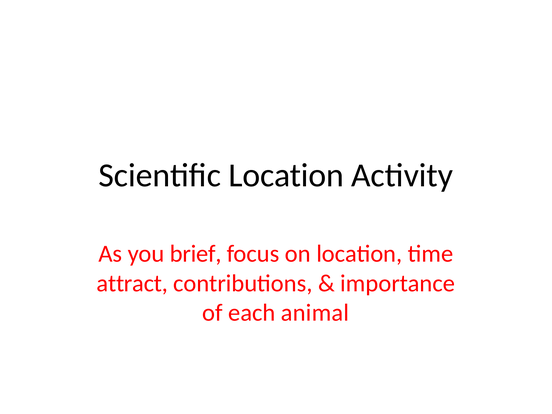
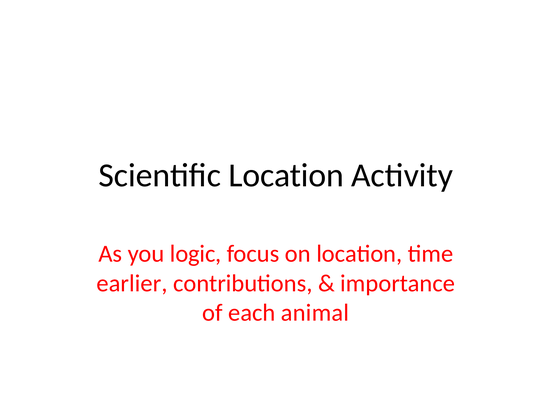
brief: brief -> logic (196, 254)
attract: attract -> earlier (132, 283)
